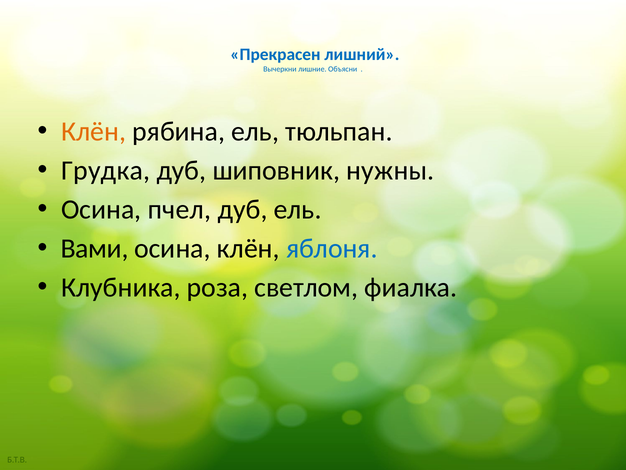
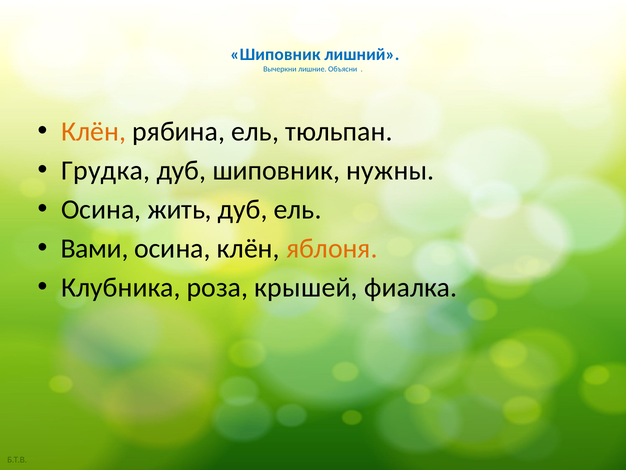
Прекрасен: Прекрасен -> Шиповник (275, 54)
пчел: пчел -> жить (180, 209)
яблоня colour: blue -> orange (332, 248)
светлом: светлом -> крышей (306, 287)
